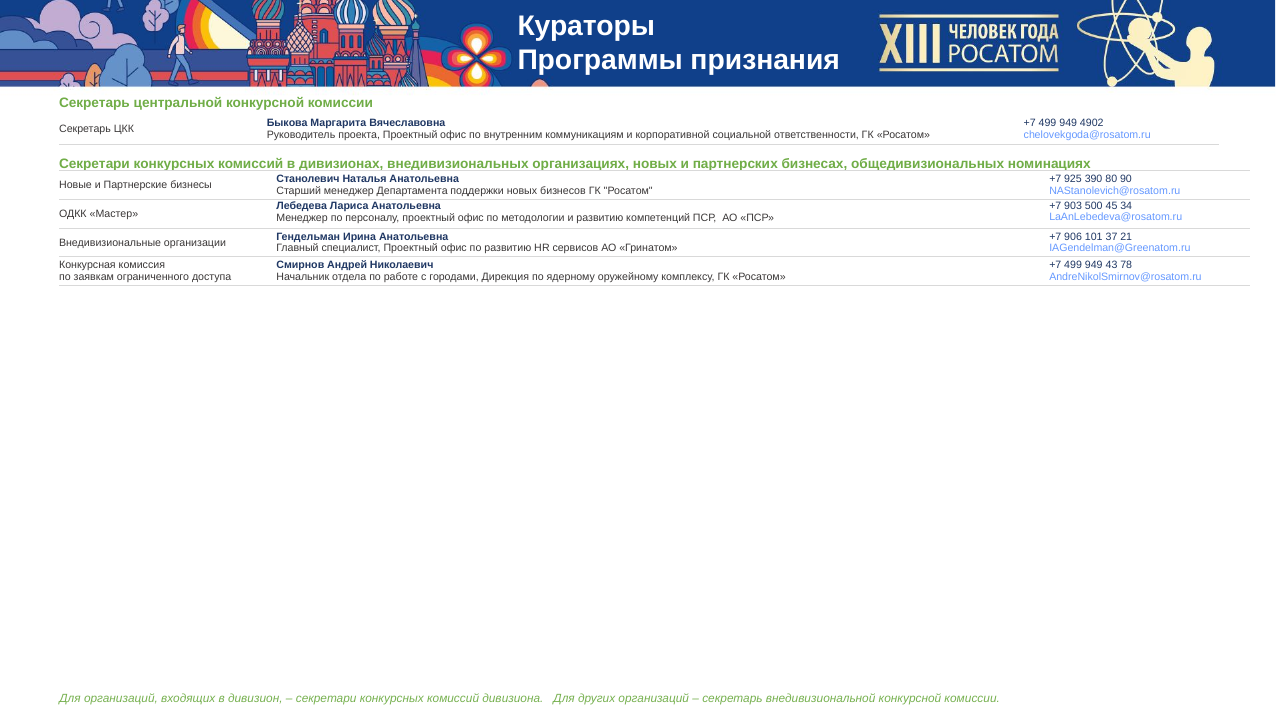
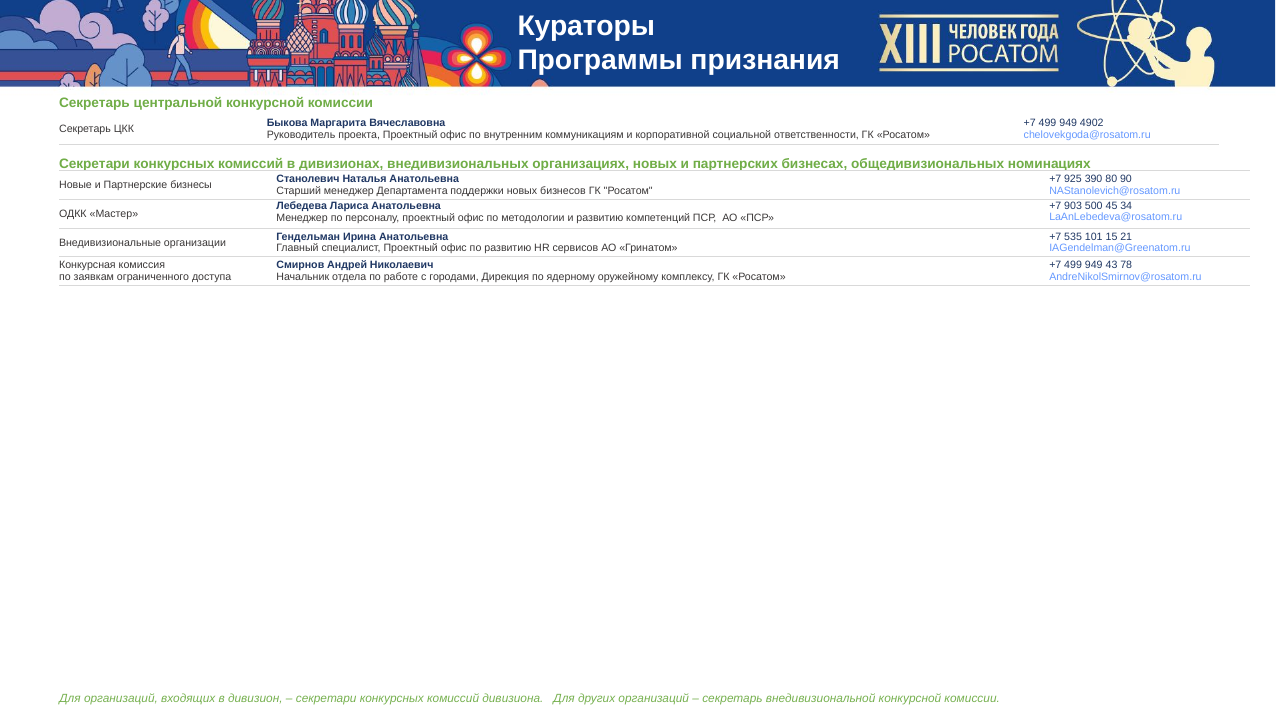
906: 906 -> 535 (1073, 236)
37: 37 -> 15 (1112, 236)
